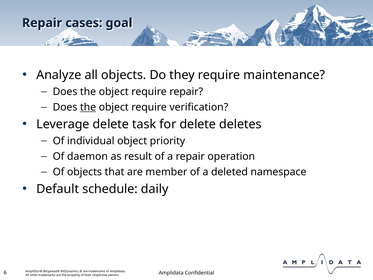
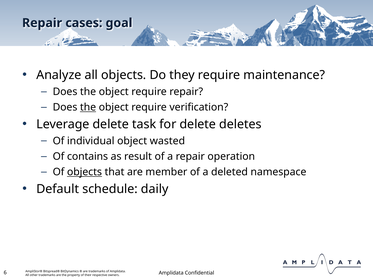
priority: priority -> wasted (167, 141)
daemon: daemon -> contains (88, 156)
objects underline: none -> present (84, 172)
